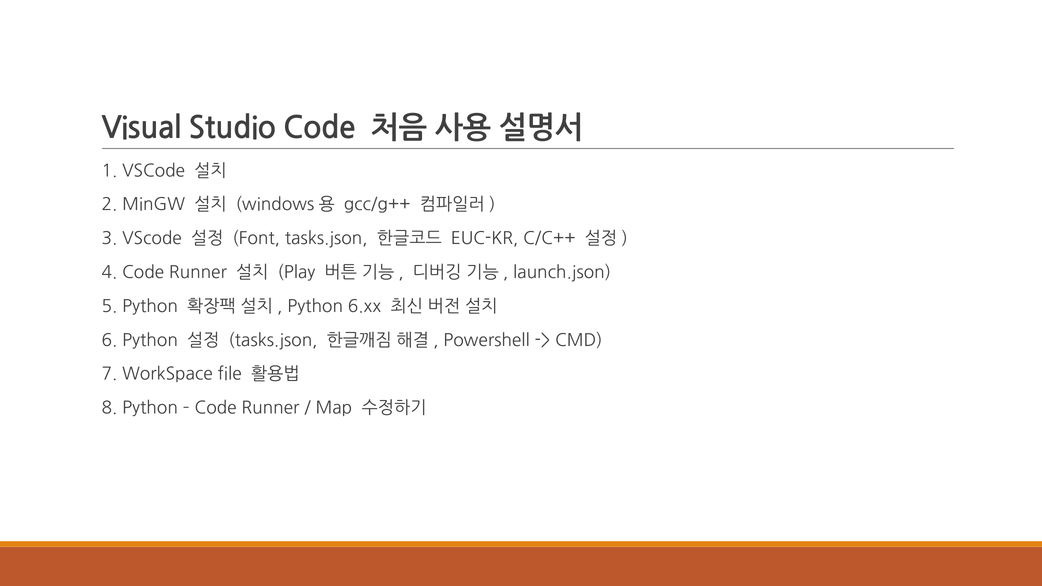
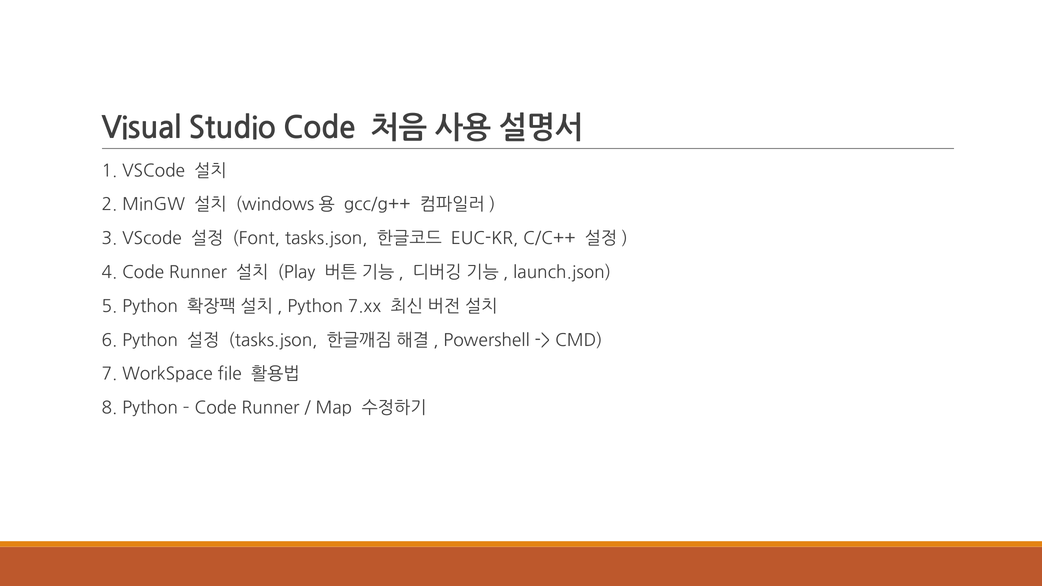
6.xx: 6.xx -> 7.xx (365, 307)
